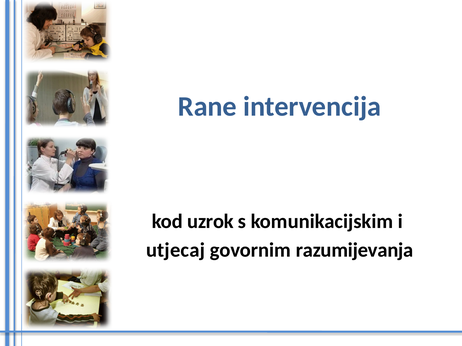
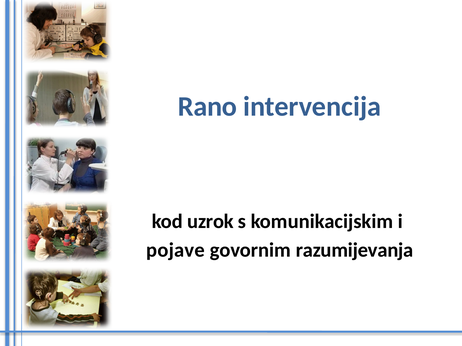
Rane: Rane -> Rano (207, 107)
utjecaj: utjecaj -> pojave (176, 251)
